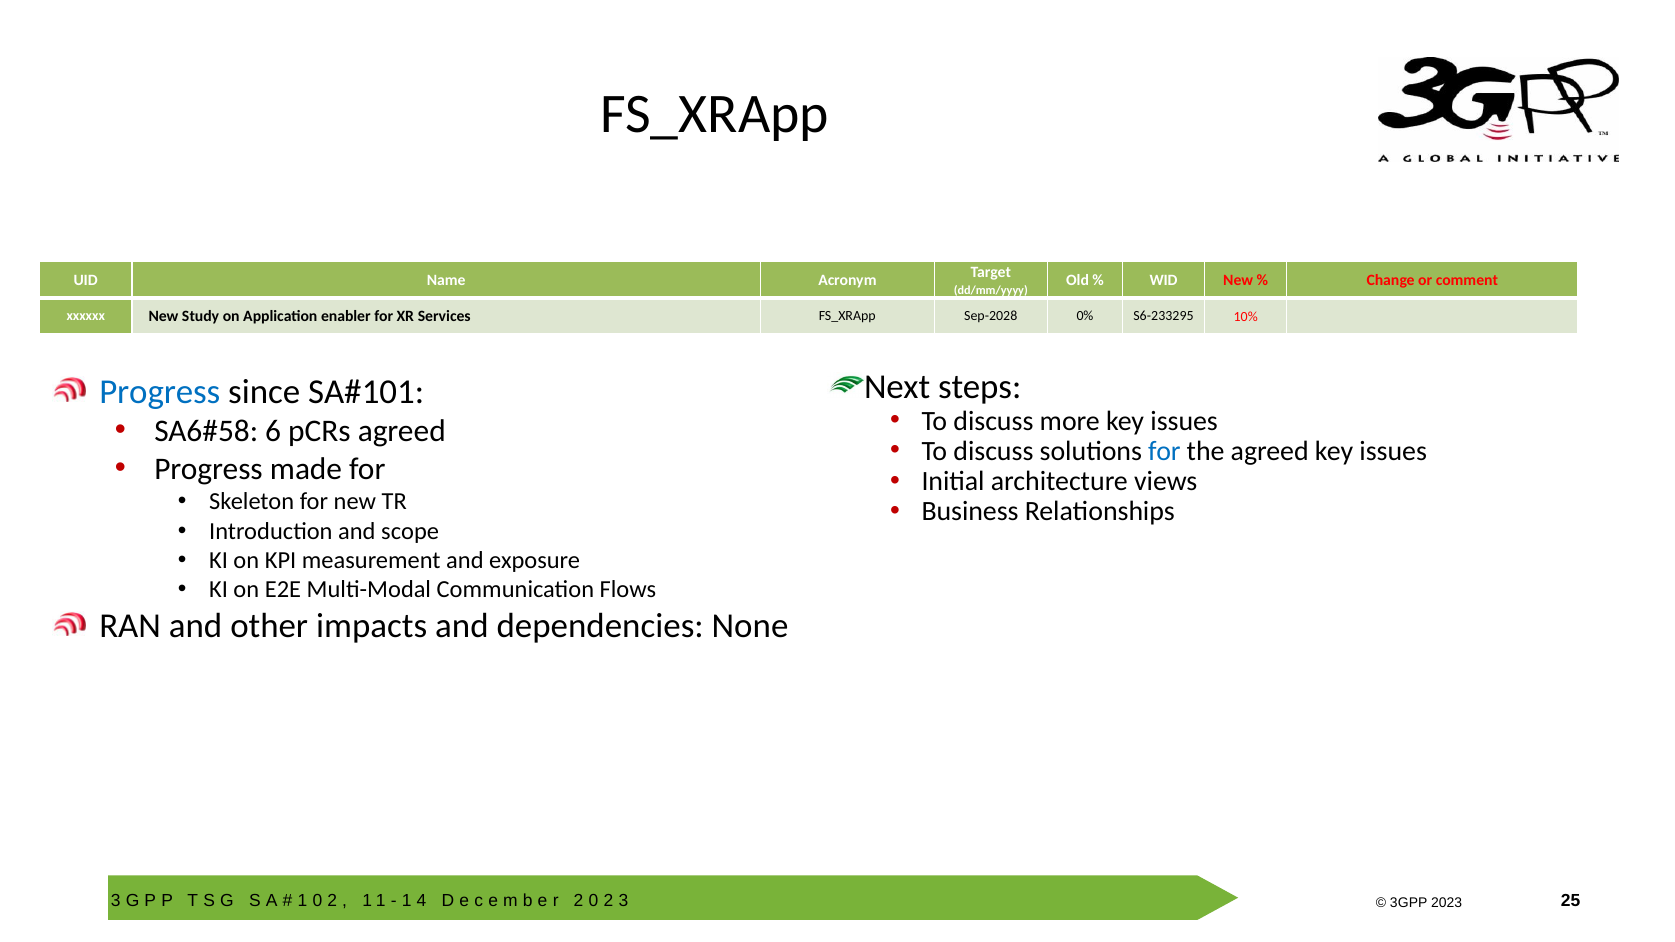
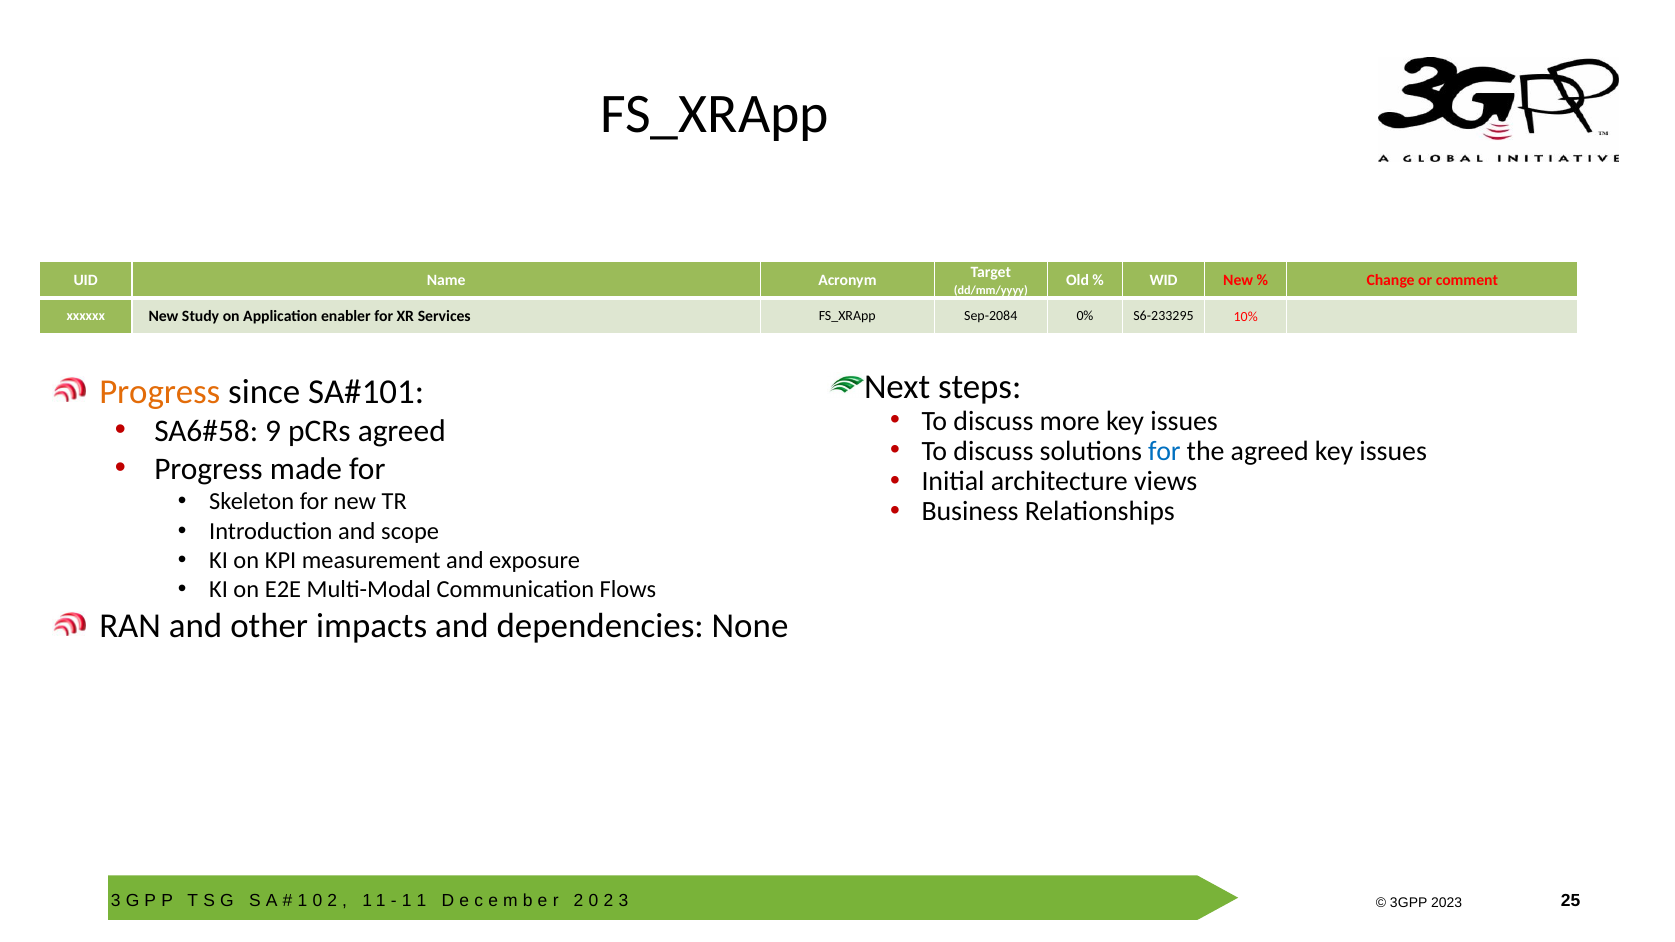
Sep-2028: Sep-2028 -> Sep-2084 (991, 316)
Progress colour: blue -> orange (160, 392)
6: 6 -> 9 (273, 431)
4: 4 -> 1 (422, 901)
